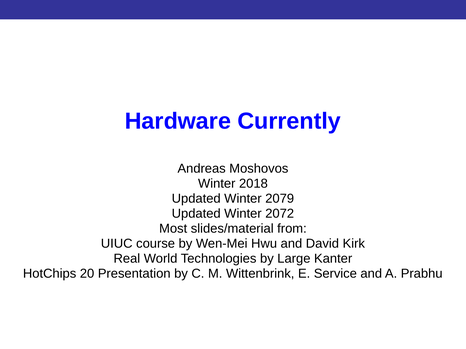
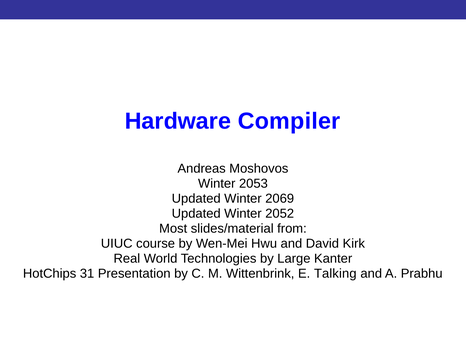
Currently: Currently -> Compiler (289, 121)
2018: 2018 -> 2053 (253, 184)
2079: 2079 -> 2069 (280, 199)
2072: 2072 -> 2052 (280, 214)
20: 20 -> 31 (87, 274)
Service: Service -> Talking (335, 274)
